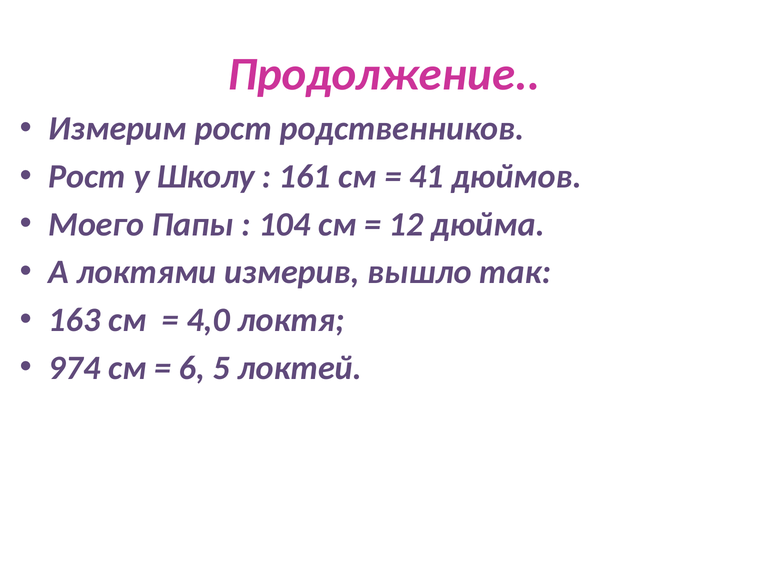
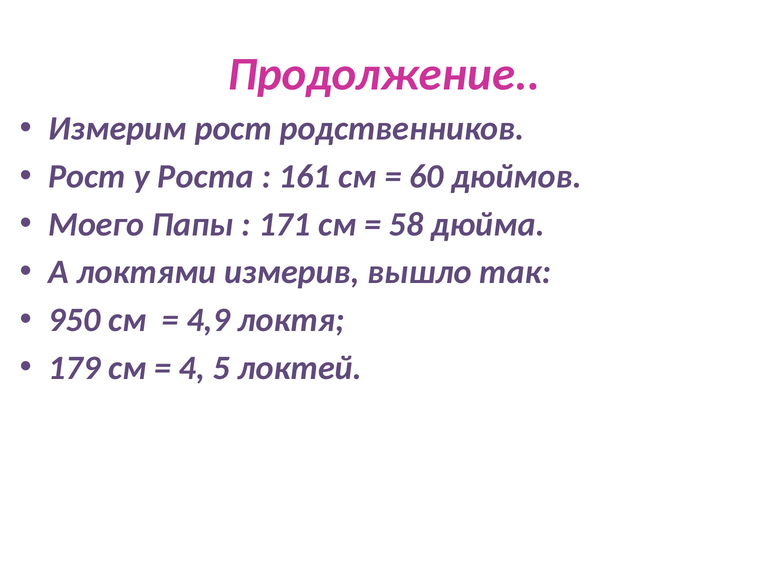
Школу: Школу -> Роста (205, 177)
41: 41 -> 60 (426, 177)
104: 104 -> 171 (284, 224)
12: 12 -> 58 (406, 224)
163: 163 -> 950 (74, 320)
4,0: 4,0 -> 4,9 (208, 320)
974: 974 -> 179 (74, 368)
6: 6 -> 4 (192, 368)
